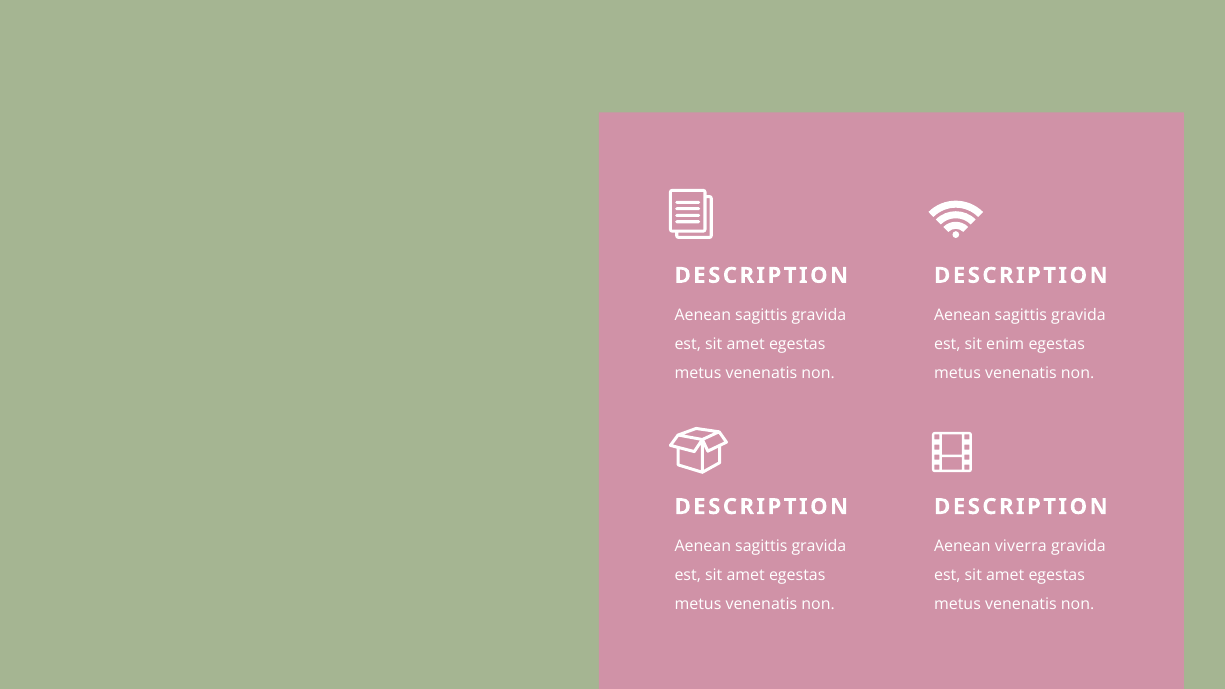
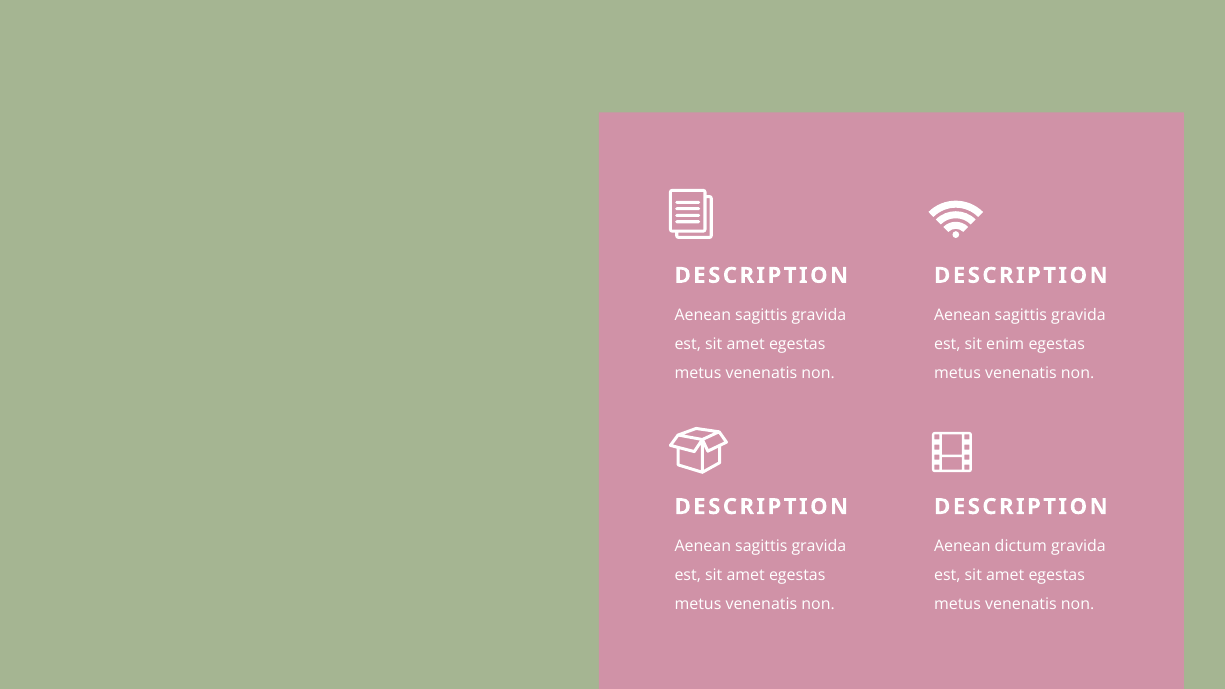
viverra: viverra -> dictum (1021, 547)
